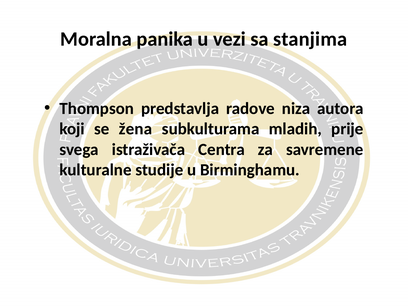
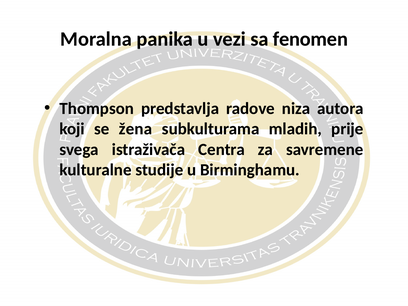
stanjima: stanjima -> fenomen (310, 39)
